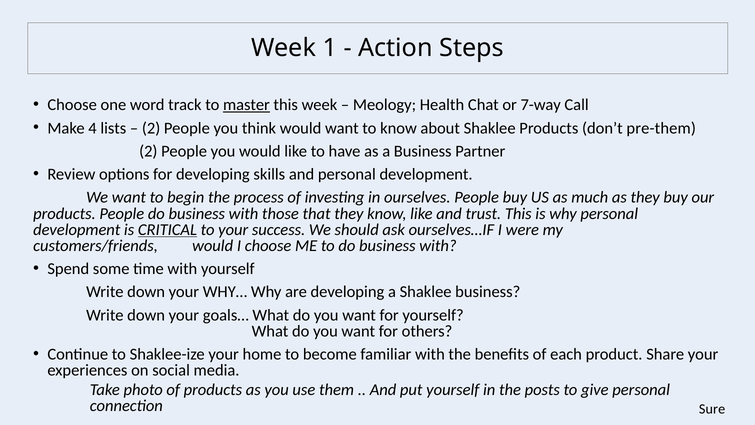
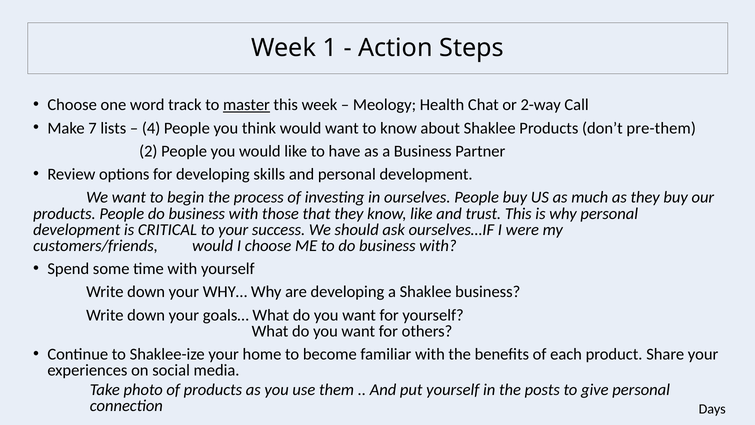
7-way: 7-way -> 2-way (541, 105)
4: 4 -> 7 (92, 128)
2: 2 -> 4 (151, 128)
CRITICAL underline: present -> none (167, 229)
Sure: Sure -> Days (712, 409)
